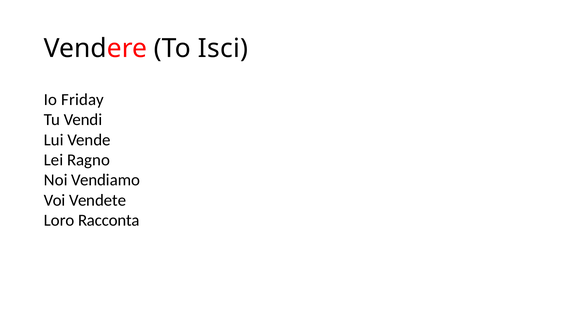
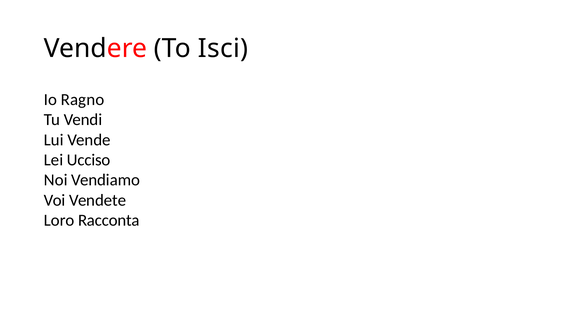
Friday: Friday -> Ragno (83, 100)
Ragno: Ragno -> Ucciso (89, 160)
